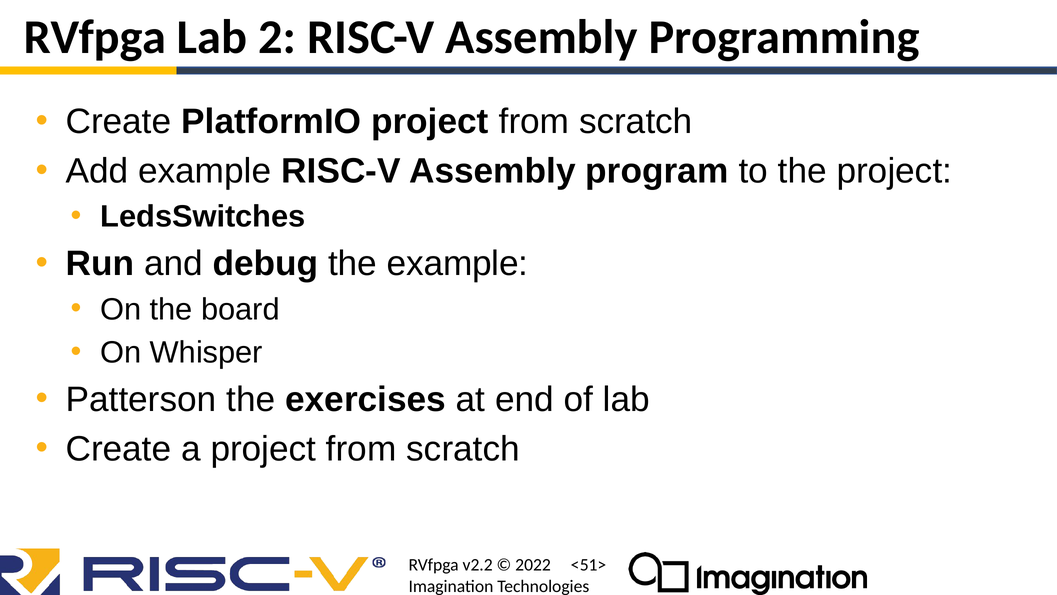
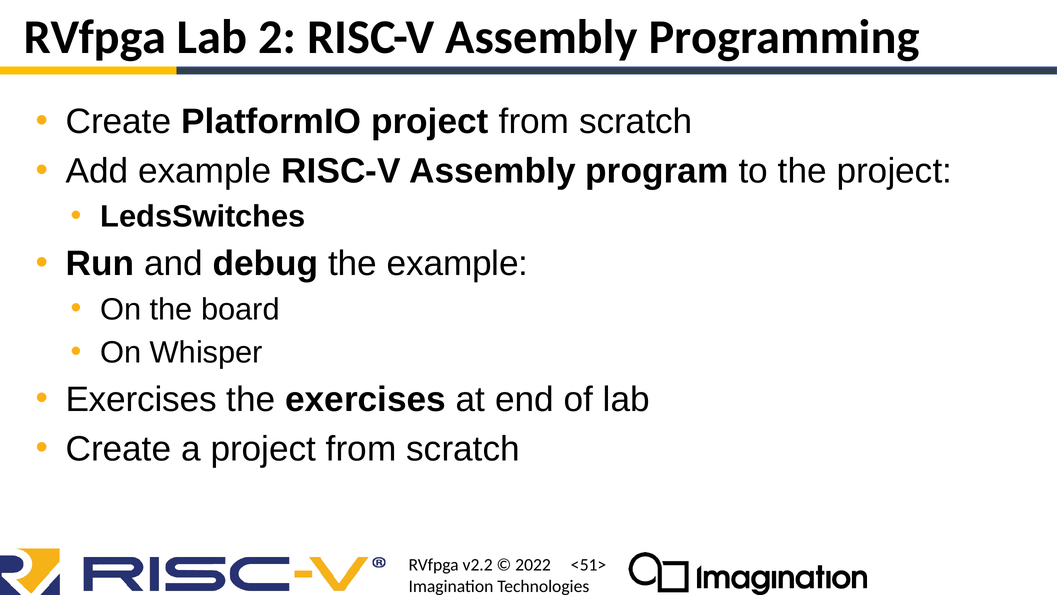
Patterson: Patterson -> Exercises (141, 399)
